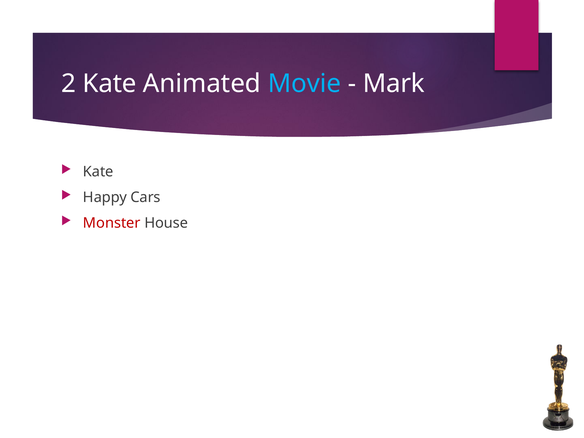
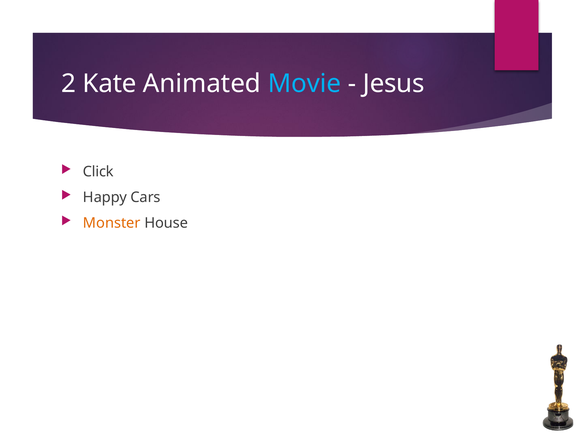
Mark: Mark -> Jesus (394, 84)
Kate: Kate -> Click (98, 172)
Monster colour: red -> orange (112, 223)
